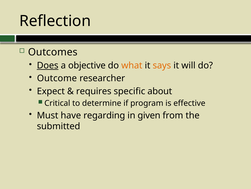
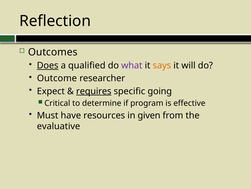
objective: objective -> qualified (87, 65)
what colour: orange -> purple (132, 65)
requires underline: none -> present (94, 91)
about: about -> going (160, 91)
regarding: regarding -> resources (104, 115)
submitted: submitted -> evaluative (59, 126)
